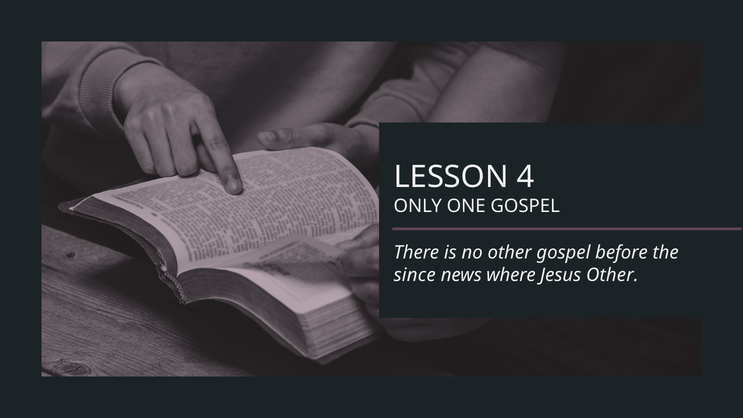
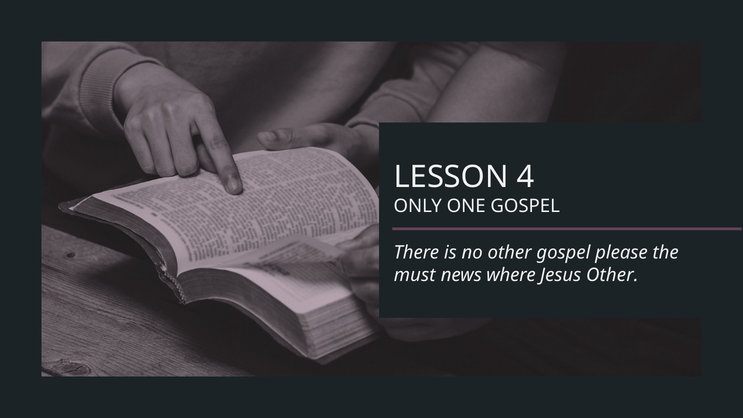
before: before -> please (621, 253)
since: since -> must (415, 275)
